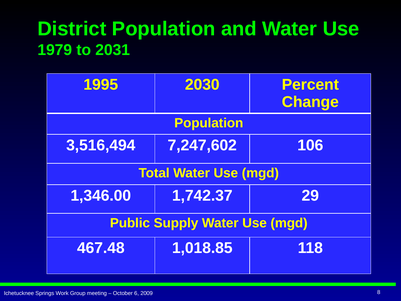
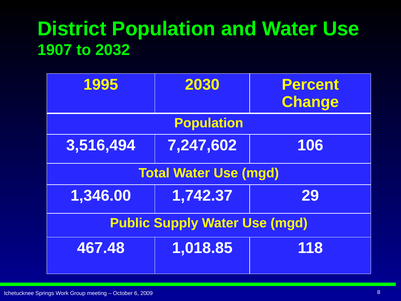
1979: 1979 -> 1907 (55, 50)
2031: 2031 -> 2032 (113, 50)
